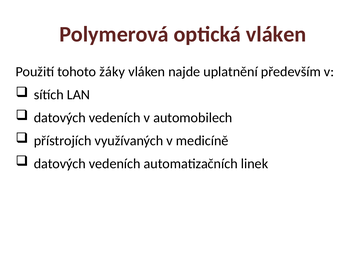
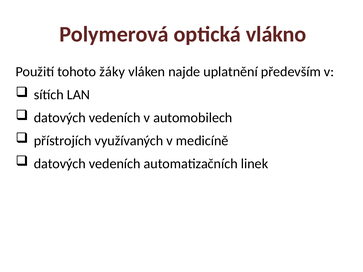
optická vláken: vláken -> vlákno (276, 34)
